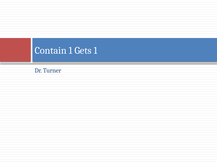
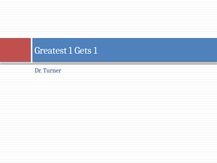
Contain: Contain -> Greatest (51, 50)
